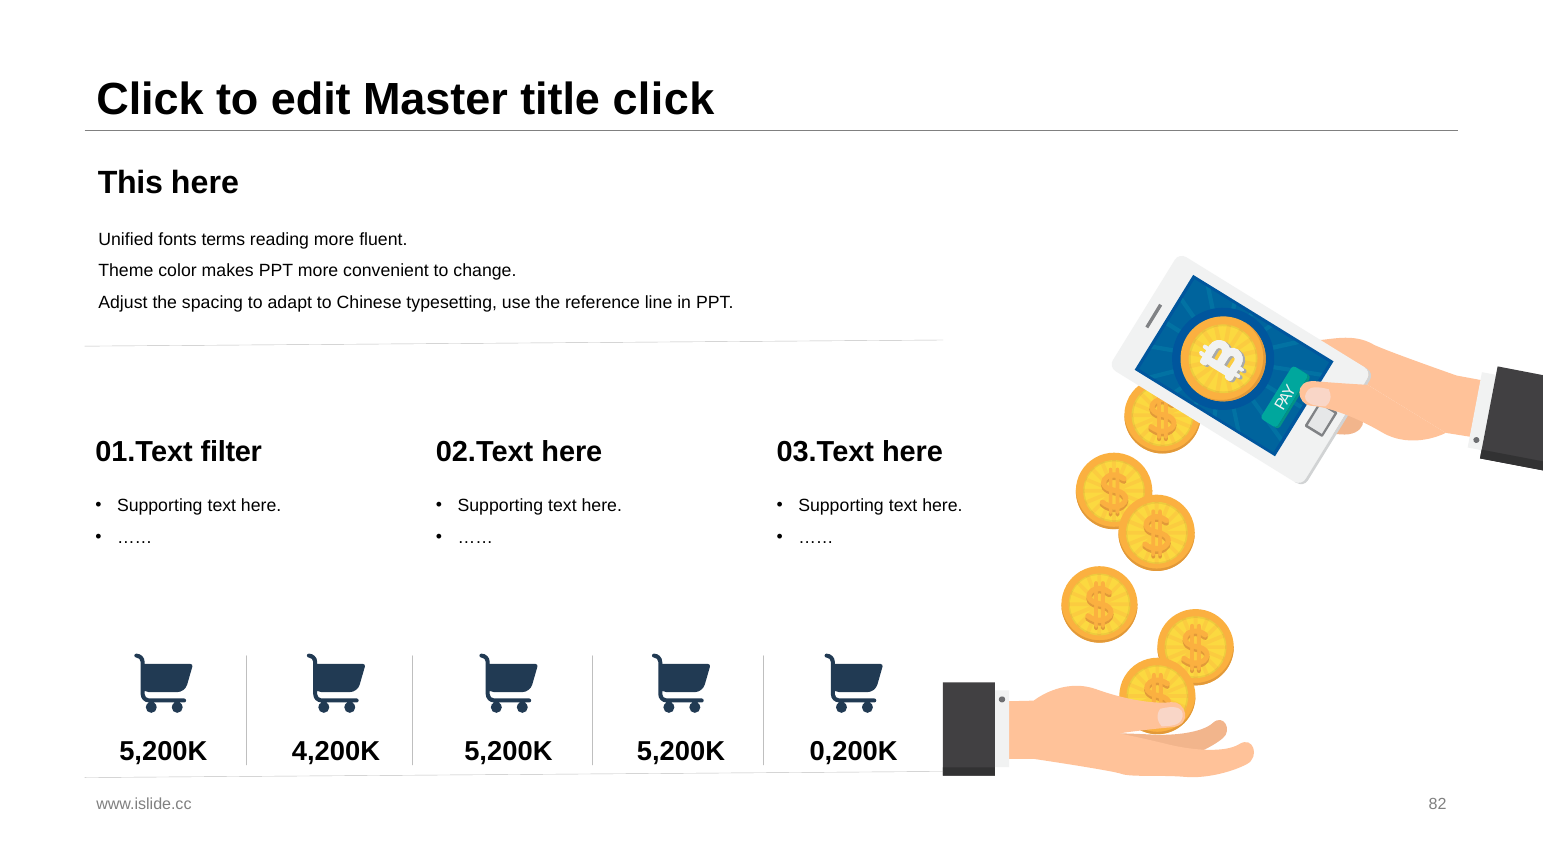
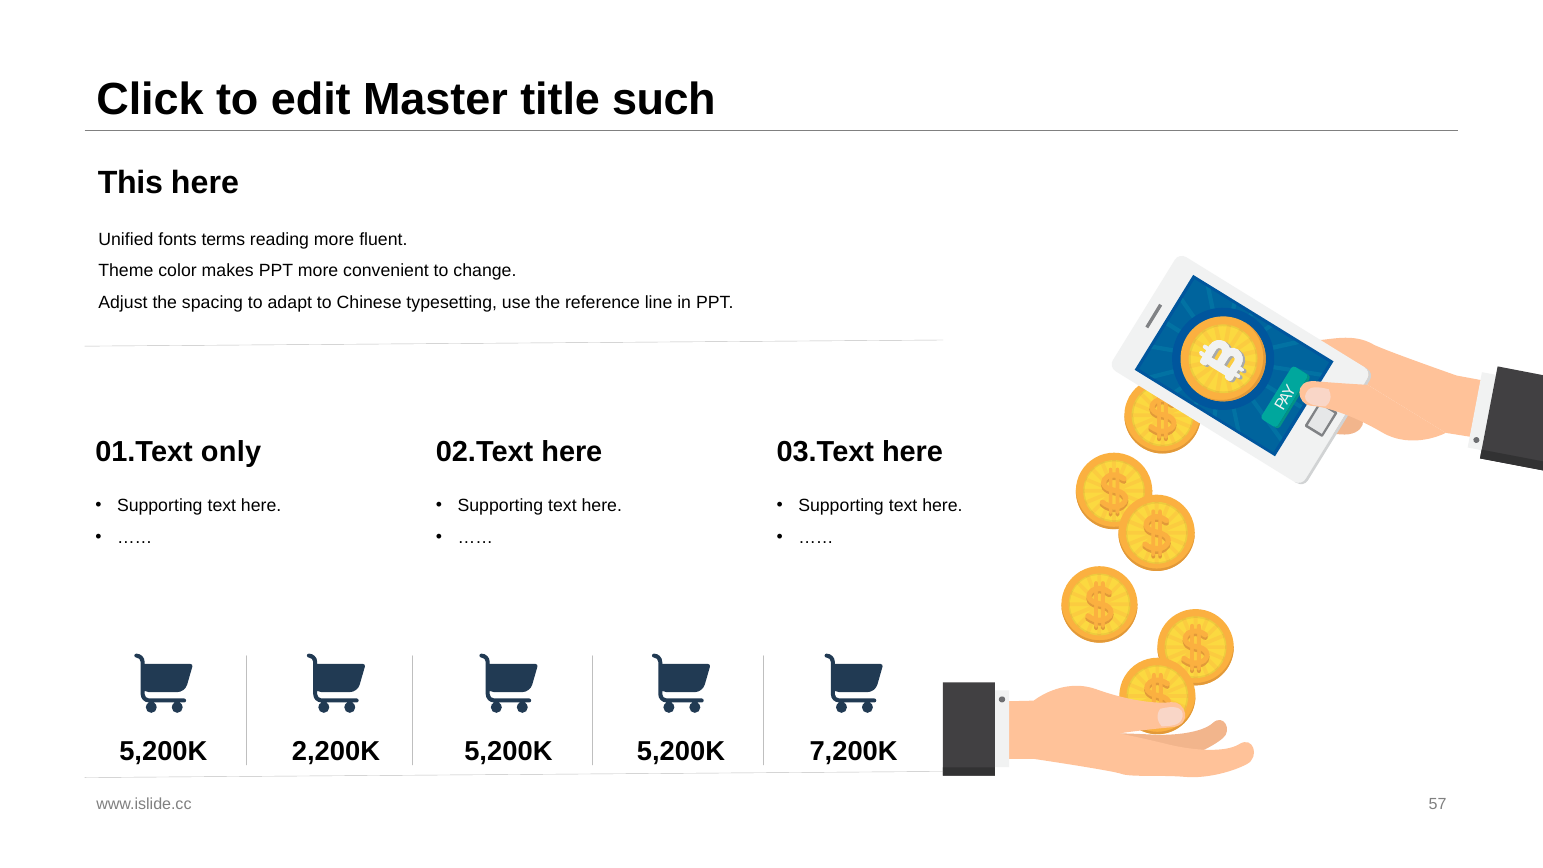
title click: click -> such (664, 100)
filter: filter -> only (231, 451)
4,200K: 4,200K -> 2,200K (336, 752)
0,200K: 0,200K -> 7,200K (854, 752)
82: 82 -> 57 (1438, 804)
